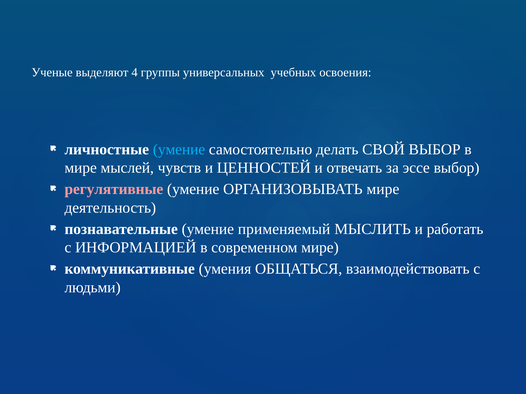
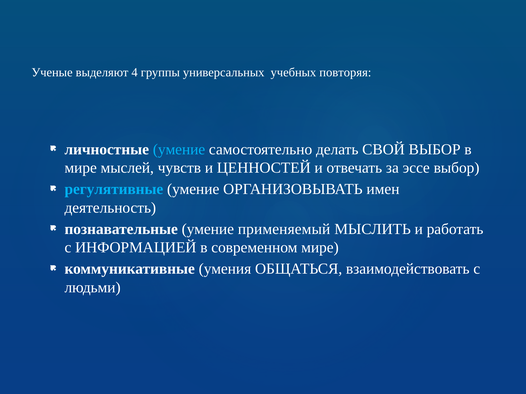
освоения: освоения -> повторяя (345, 72)
регулятивные colour: pink -> light blue (114, 189)
ОРГАНИЗОВЫВАТЬ мире: мире -> имен (383, 189)
